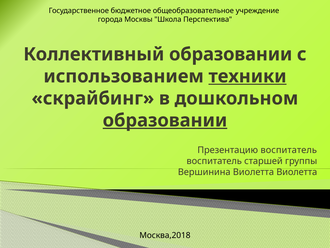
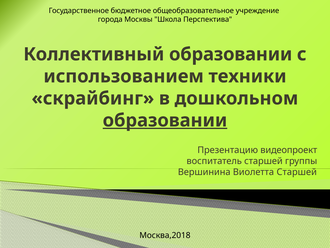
техники underline: present -> none (248, 76)
Презентацию воспитатель: воспитатель -> видеопроект (289, 150)
Виолетта Виолетта: Виолетта -> Старшей (297, 172)
